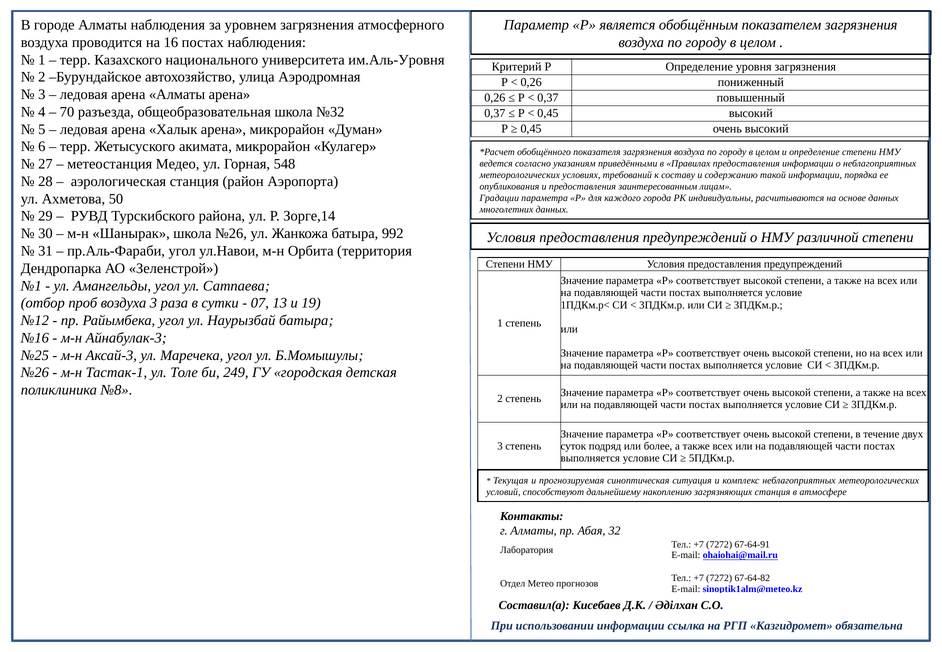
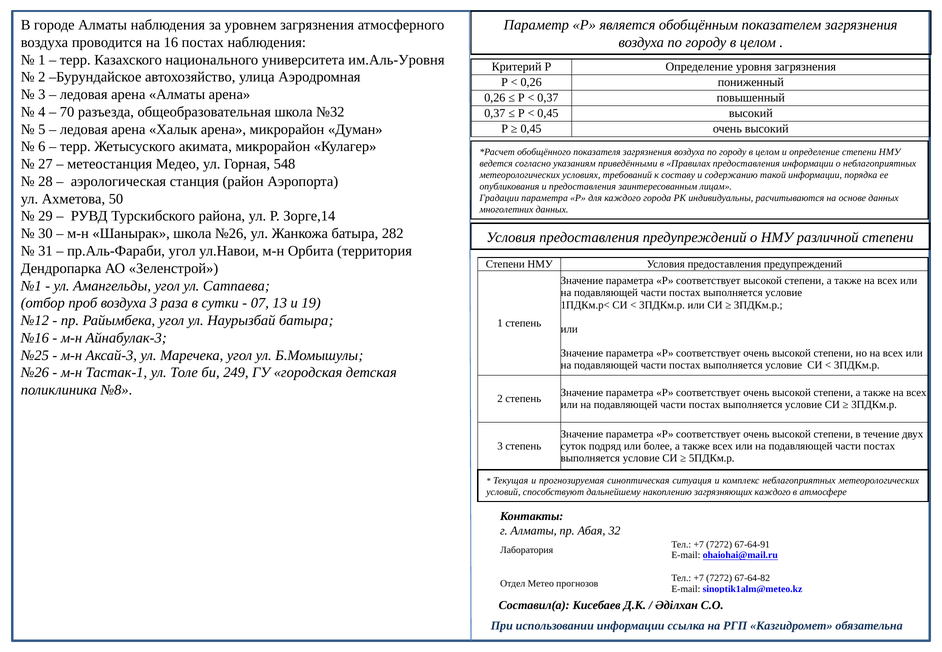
992: 992 -> 282 (393, 234)
загрязняющих станция: станция -> каждого (773, 492)
